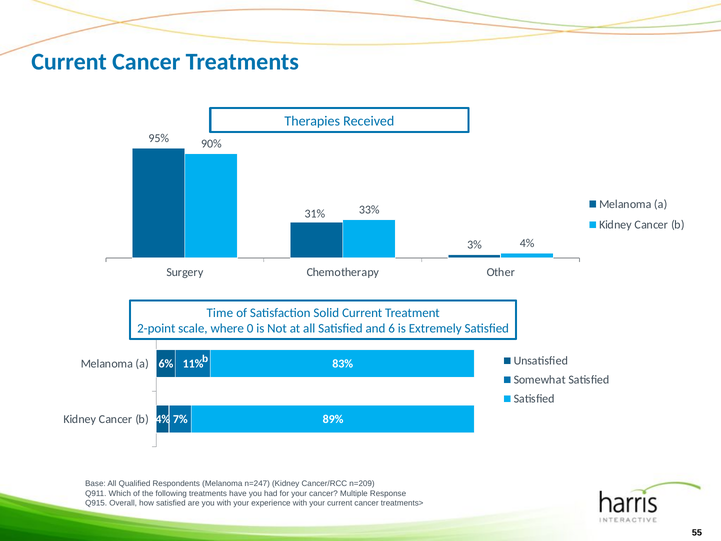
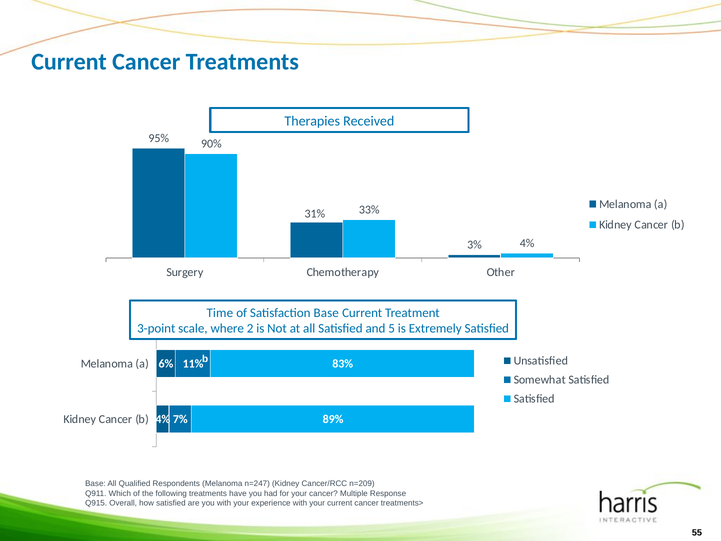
Satisfaction Solid: Solid -> Base (326, 313)
2-point: 2-point -> 3-point (156, 328)
0: 0 -> 2 (250, 328)
6: 6 -> 5 (392, 328)
